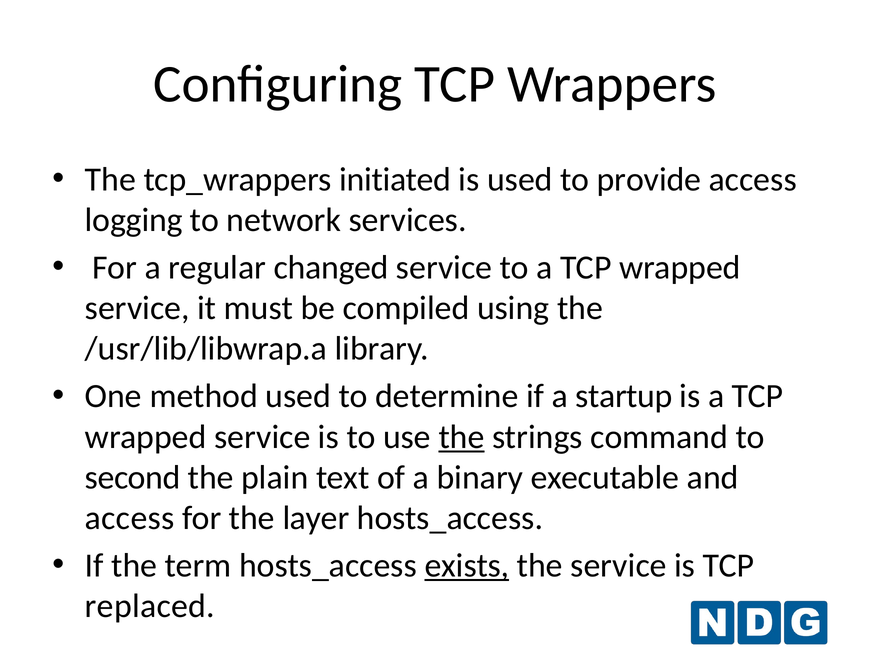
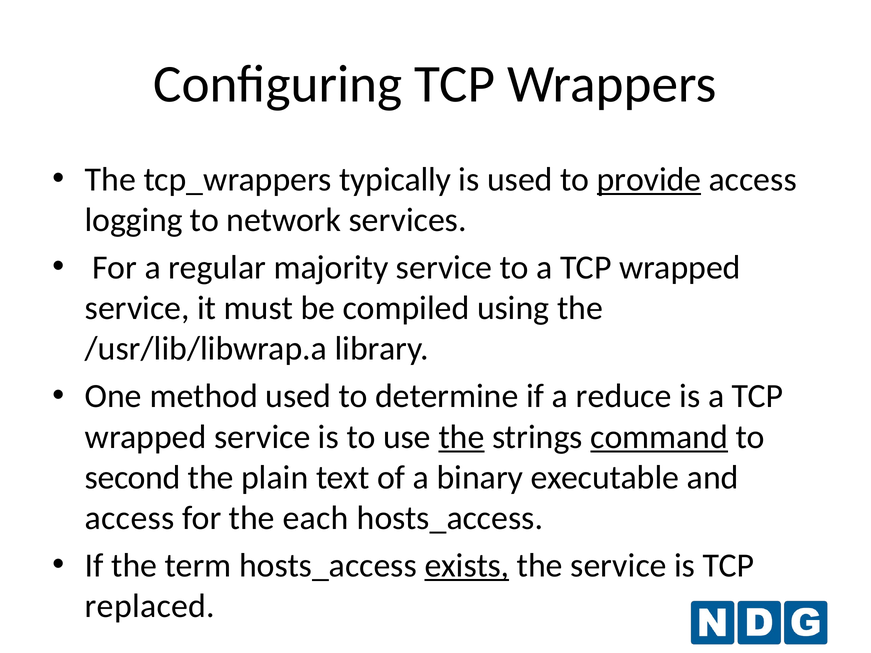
initiated: initiated -> typically (395, 179)
provide underline: none -> present (649, 179)
changed: changed -> majority (331, 268)
startup: startup -> reduce (624, 396)
command underline: none -> present (659, 437)
layer: layer -> each (316, 518)
